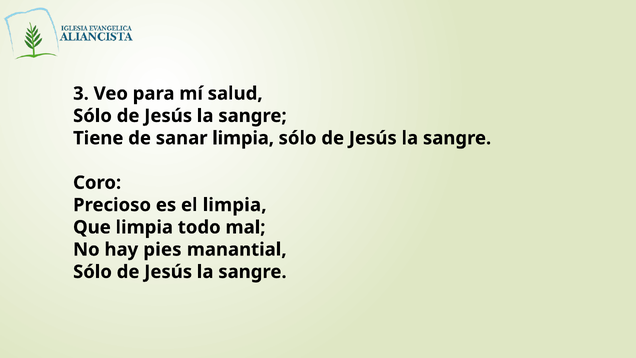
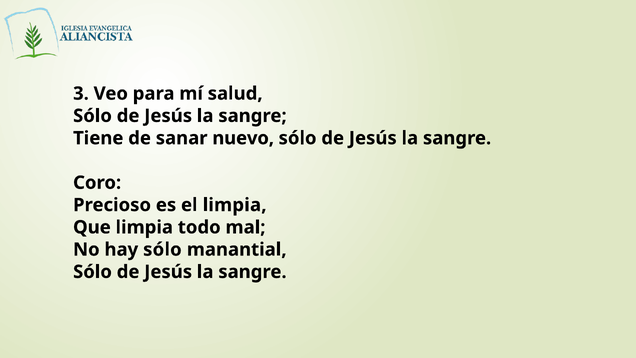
sanar limpia: limpia -> nuevo (243, 138)
hay pies: pies -> sólo (162, 249)
